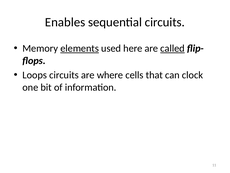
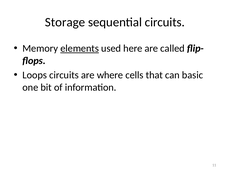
Enables: Enables -> Storage (65, 22)
called underline: present -> none (172, 48)
clock: clock -> basic (192, 75)
